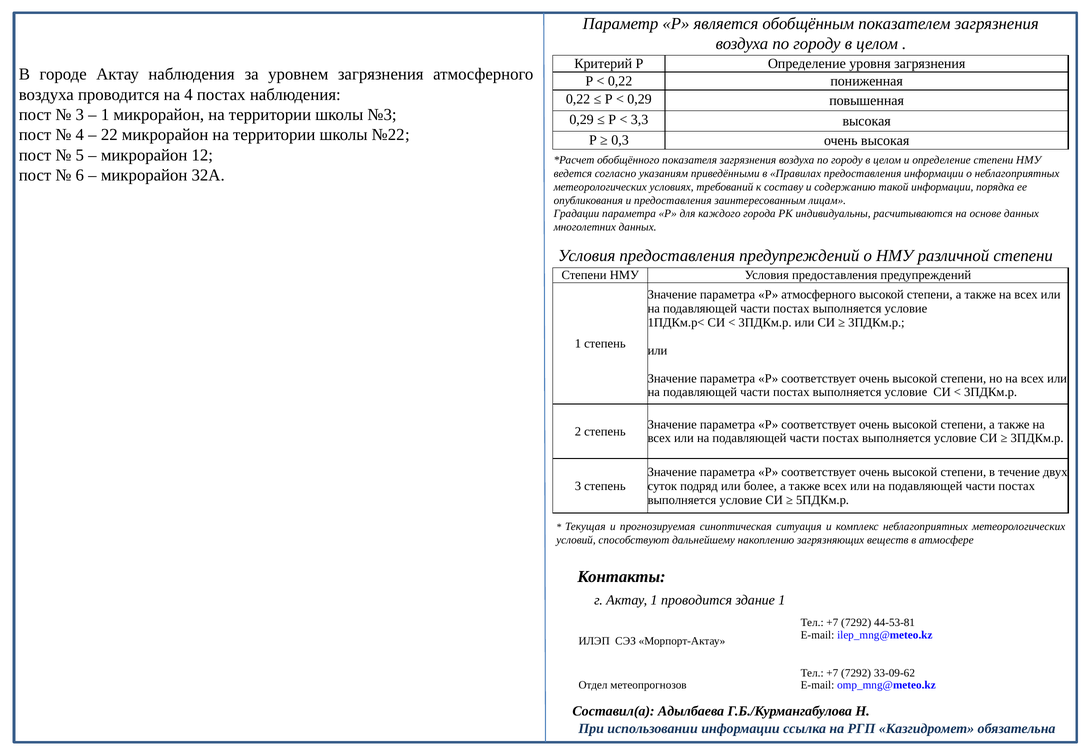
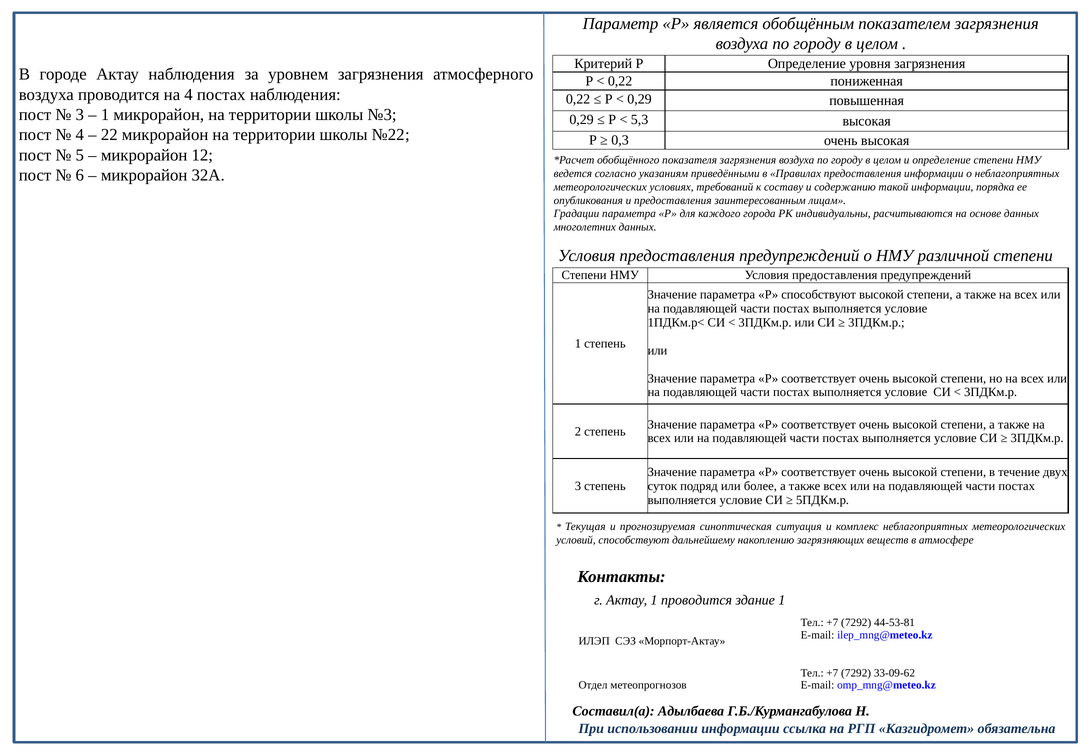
3,3: 3,3 -> 5,3 (640, 120)
Р атмосферного: атмосферного -> способствуют (819, 295)
